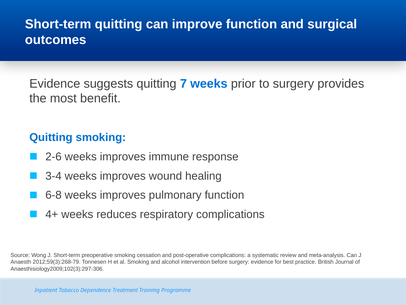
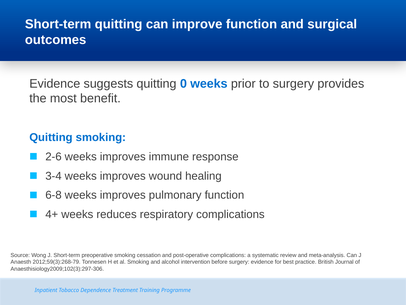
7: 7 -> 0 (183, 84)
